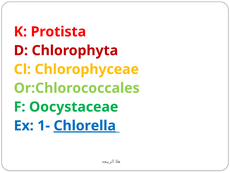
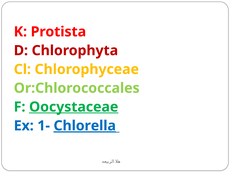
Oocystaceae underline: none -> present (74, 107)
